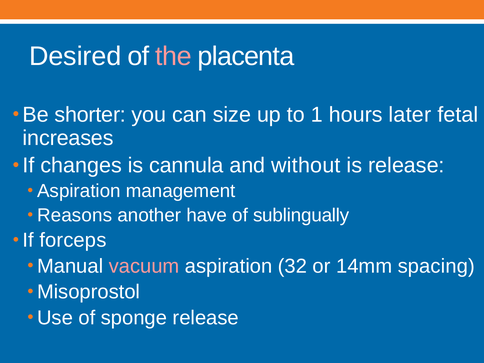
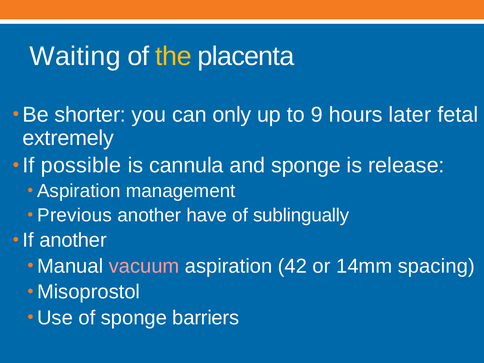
Desired: Desired -> Waiting (75, 56)
the colour: pink -> yellow (173, 56)
size: size -> only (232, 115)
1: 1 -> 9 (317, 115)
increases: increases -> extremely (68, 138)
changes: changes -> possible (81, 166)
and without: without -> sponge (306, 166)
Reasons: Reasons -> Previous (75, 215)
If forceps: forceps -> another (73, 240)
32: 32 -> 42 (292, 266)
sponge release: release -> barriers (206, 318)
